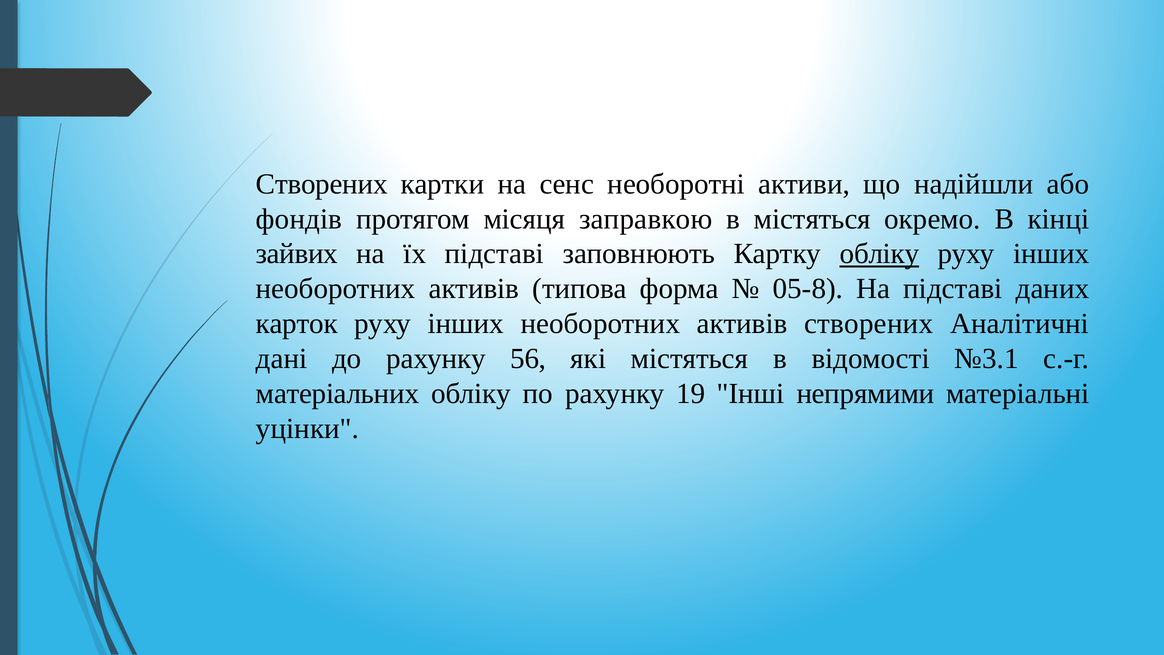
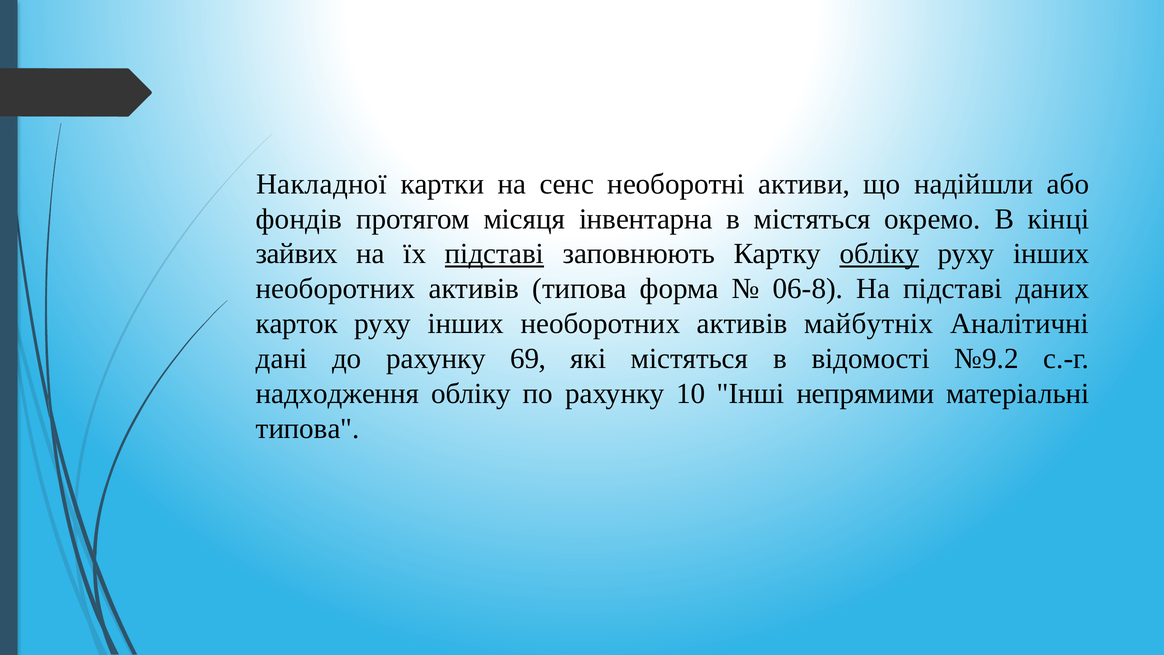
Створених: Створених -> Накладної (321, 184)
заправкою: заправкою -> інвентарна (646, 219)
підставі underline: none -> present (494, 254)
05-8: 05-8 -> 06-8 (808, 289)
активів створених: створених -> майбутніх (869, 324)
56: 56 -> 69 (528, 359)
№3.1: №3.1 -> №9.2 (987, 359)
матеріальних: матеріальних -> надходження (337, 393)
19: 19 -> 10 (691, 393)
уцінки: уцінки -> типова (308, 428)
